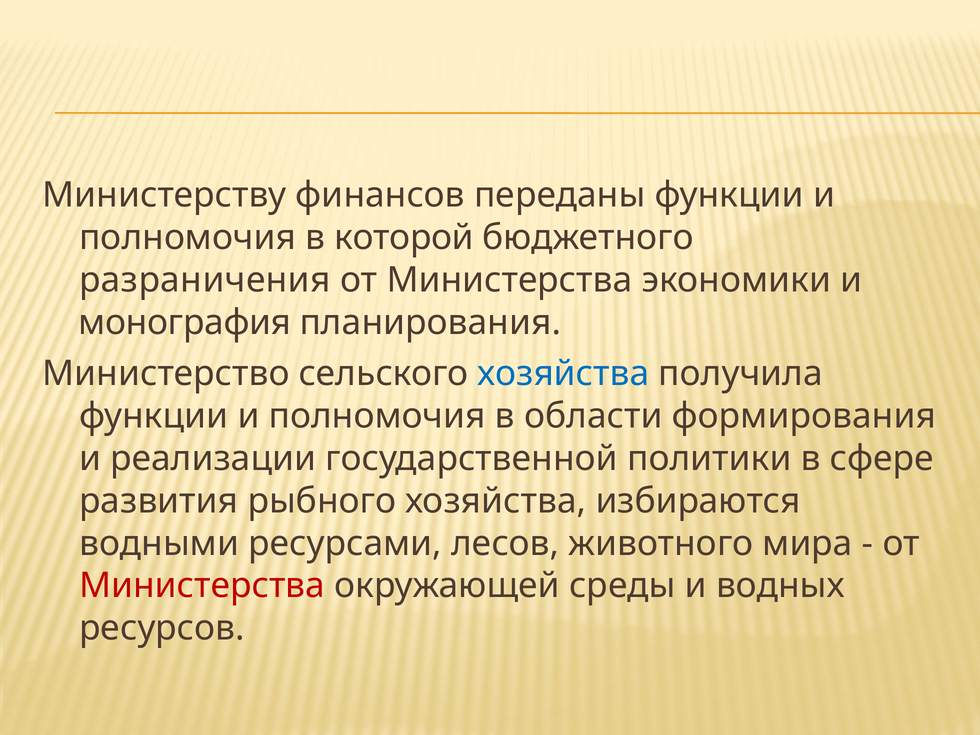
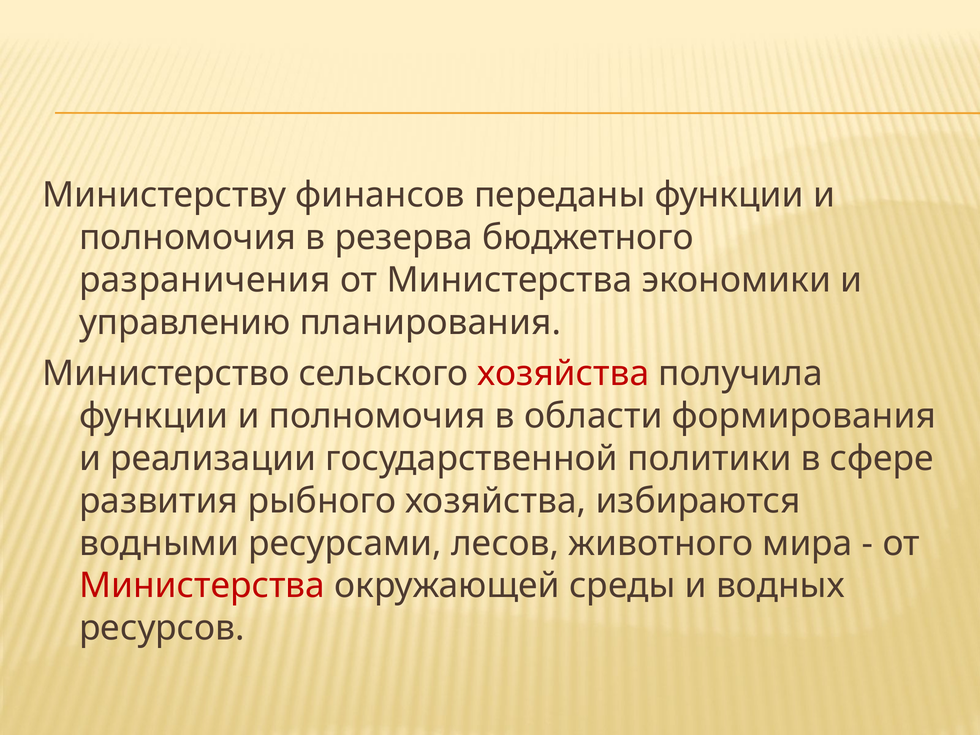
которой: которой -> резерва (404, 238)
монография: монография -> управлению (185, 322)
хозяйства colour: blue -> red (563, 374)
